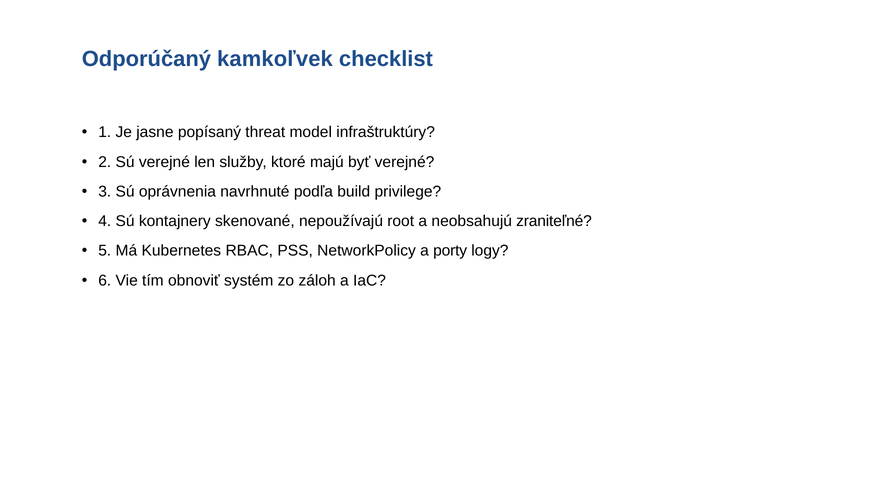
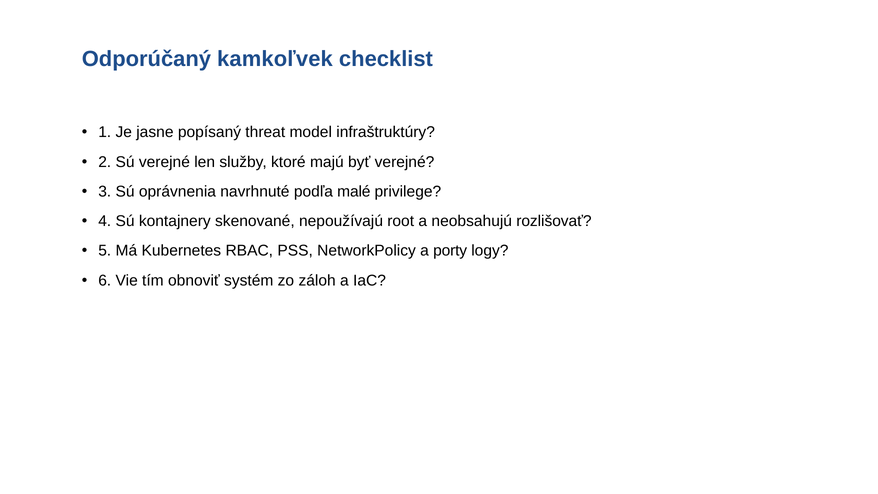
build: build -> malé (354, 192)
zraniteľné: zraniteľné -> rozlišovať (554, 221)
